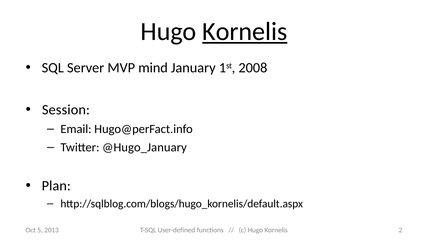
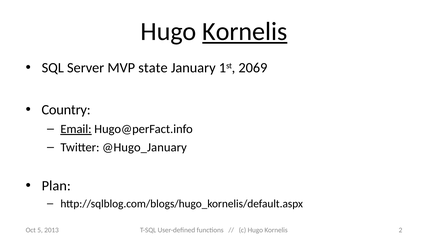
mind: mind -> state (153, 68)
2008: 2008 -> 2069 (253, 68)
Session: Session -> Country (66, 110)
Email underline: none -> present (76, 129)
